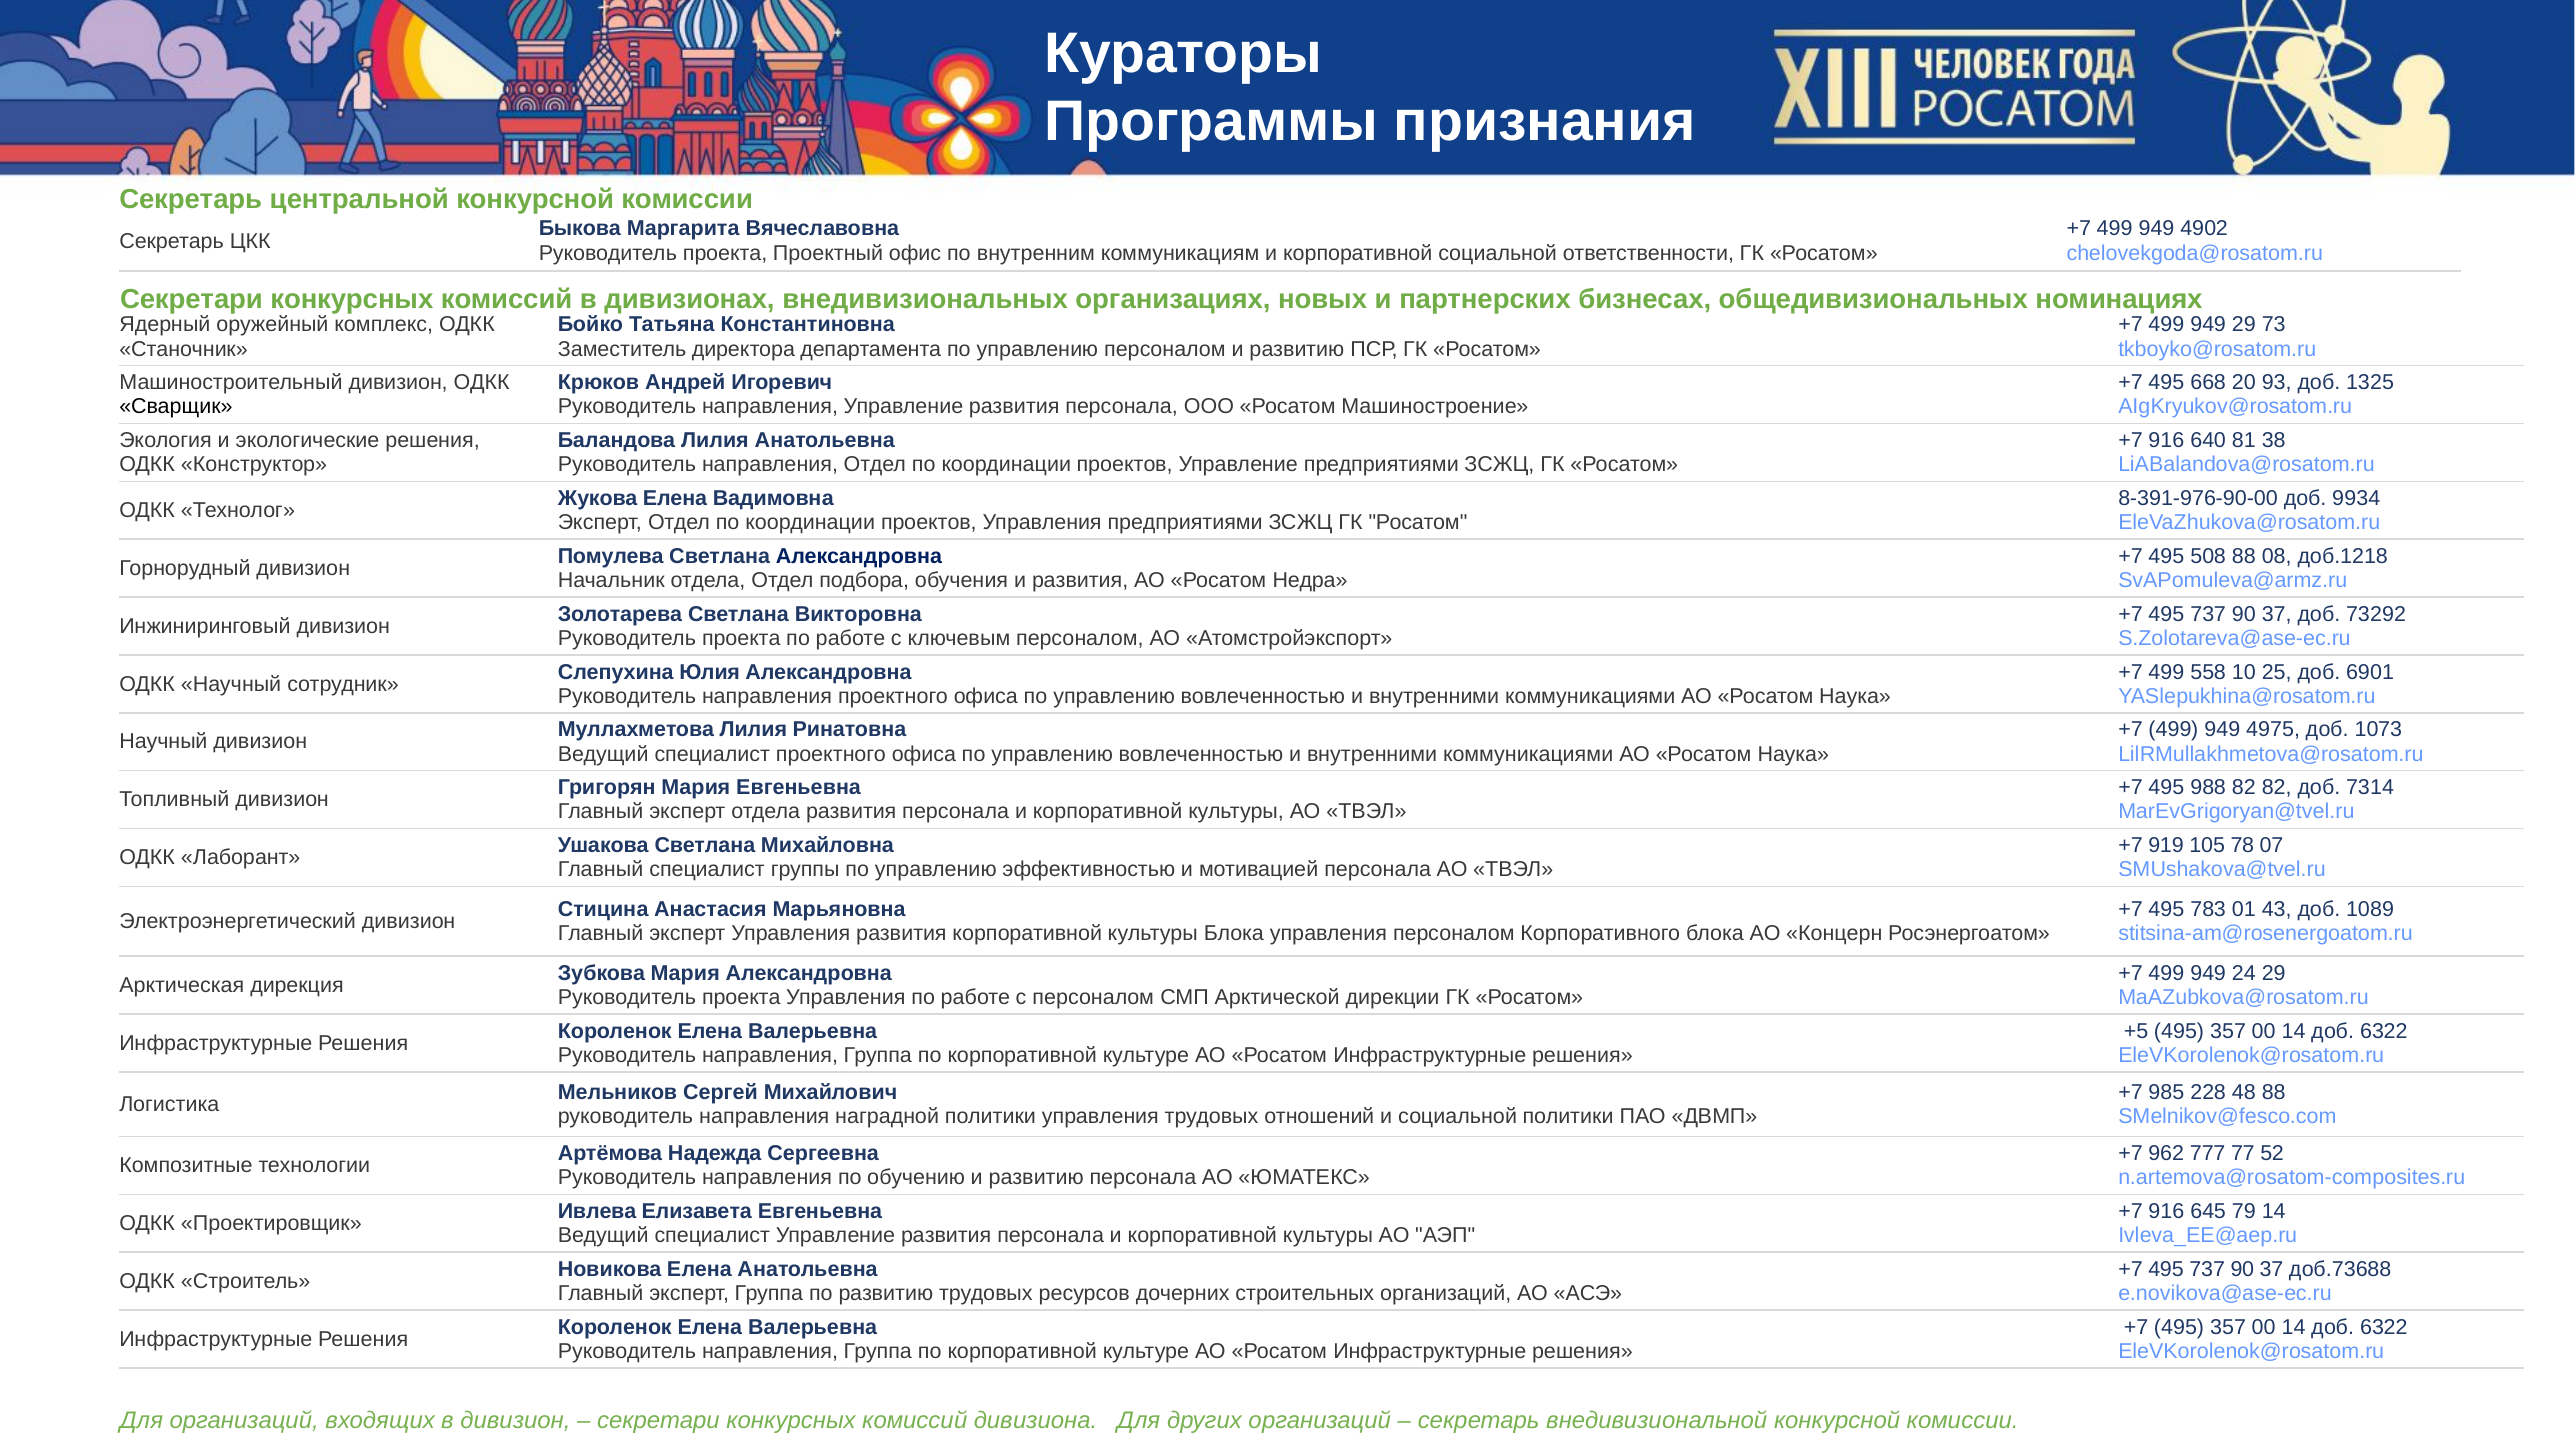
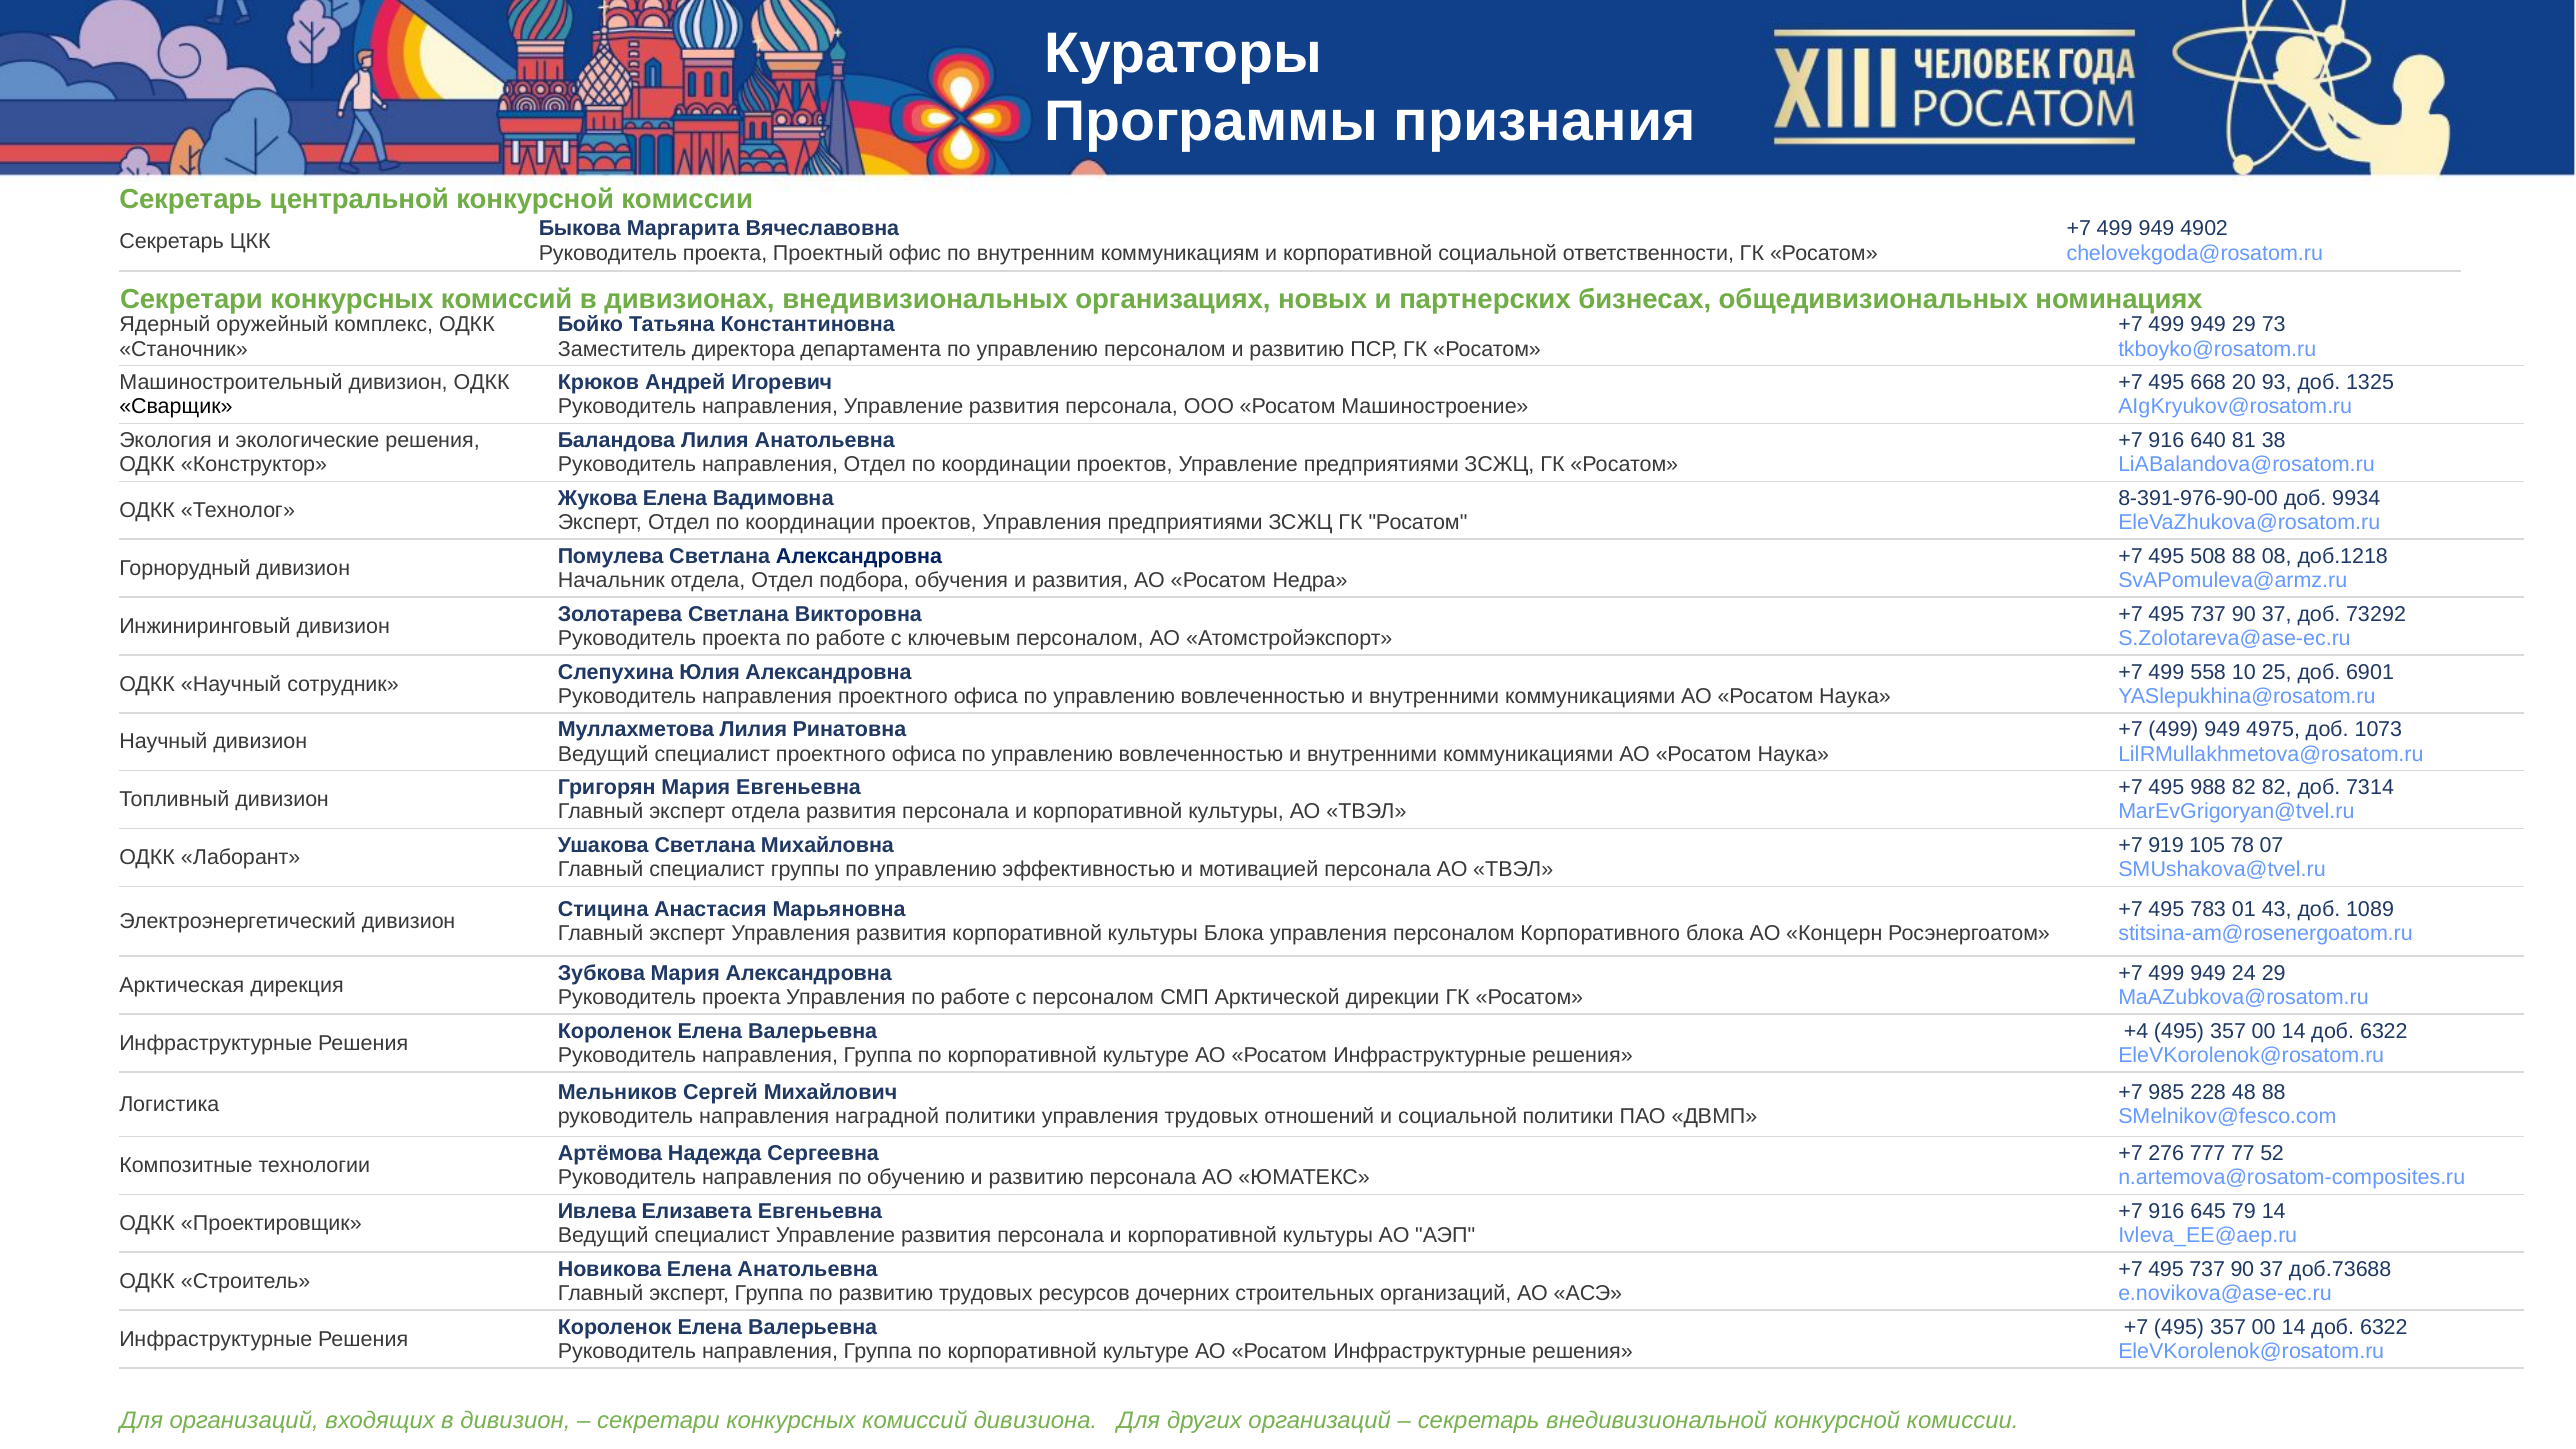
+5: +5 -> +4 (2136, 1031)
962: 962 -> 276 (2166, 1154)
